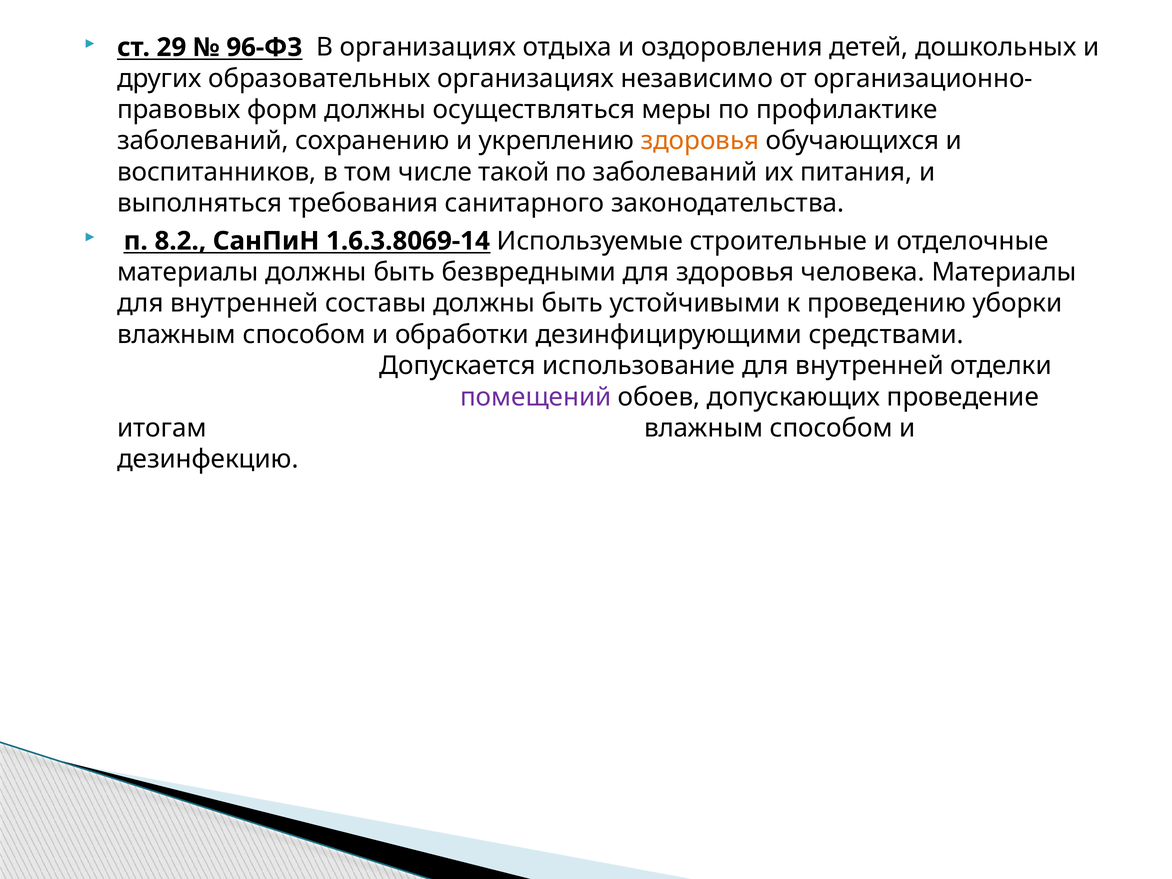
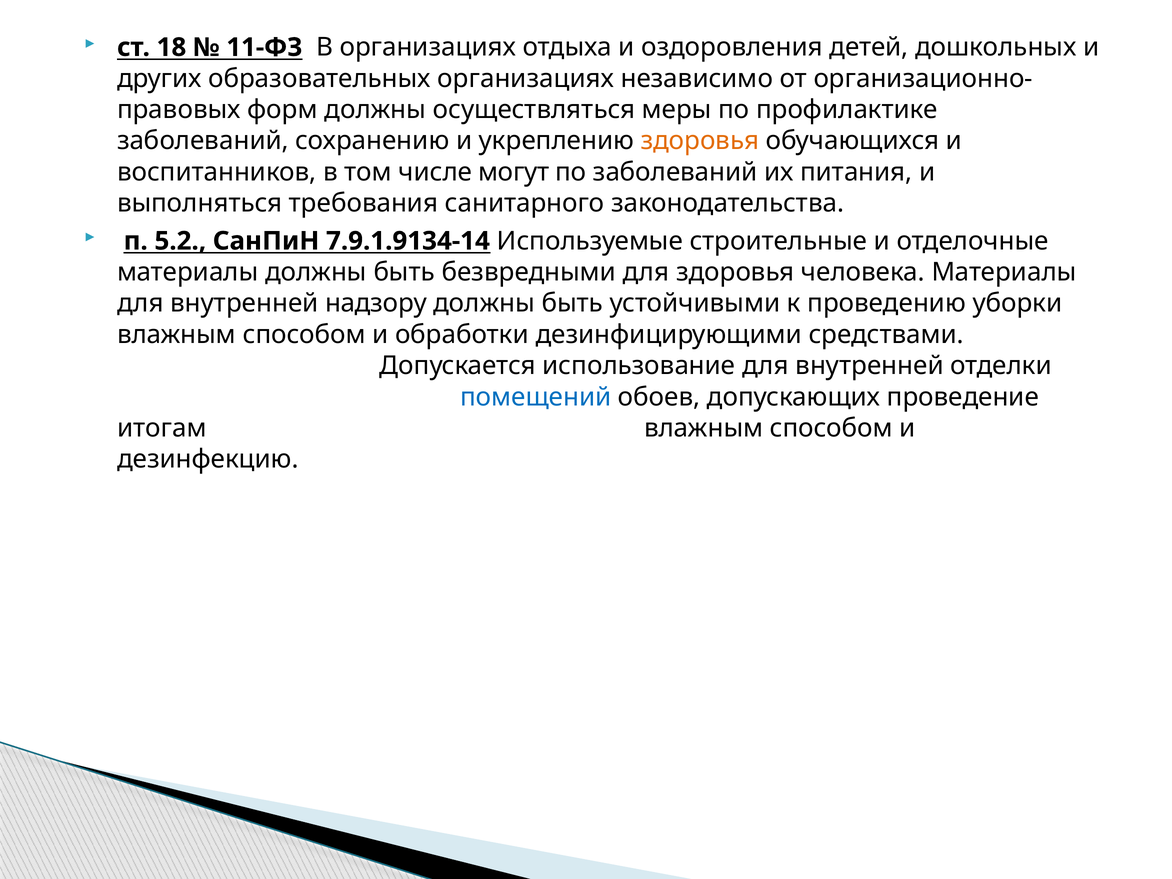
29: 29 -> 18 (171, 47)
96-ФЗ: 96-ФЗ -> 11-ФЗ (264, 47)
такой: такой -> могут (514, 172)
8.2: 8.2 -> 5.2 (180, 241)
1.6.3.8069-14: 1.6.3.8069-14 -> 7.9.1.9134-14 (408, 241)
составы: составы -> надзору (376, 303)
помещений colour: purple -> blue (536, 397)
